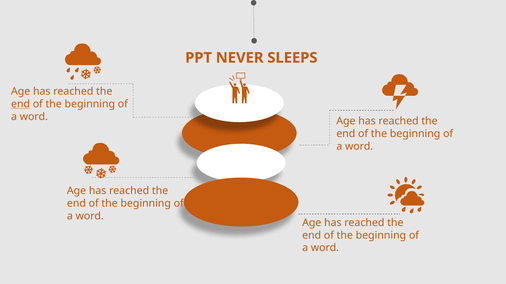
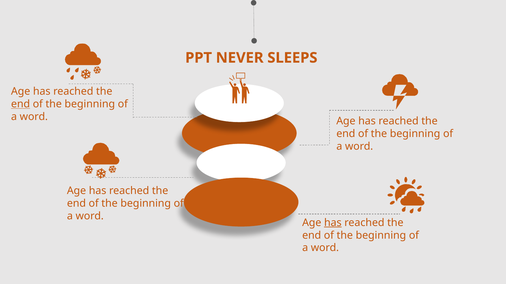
has underline: none -> present (333, 223)
